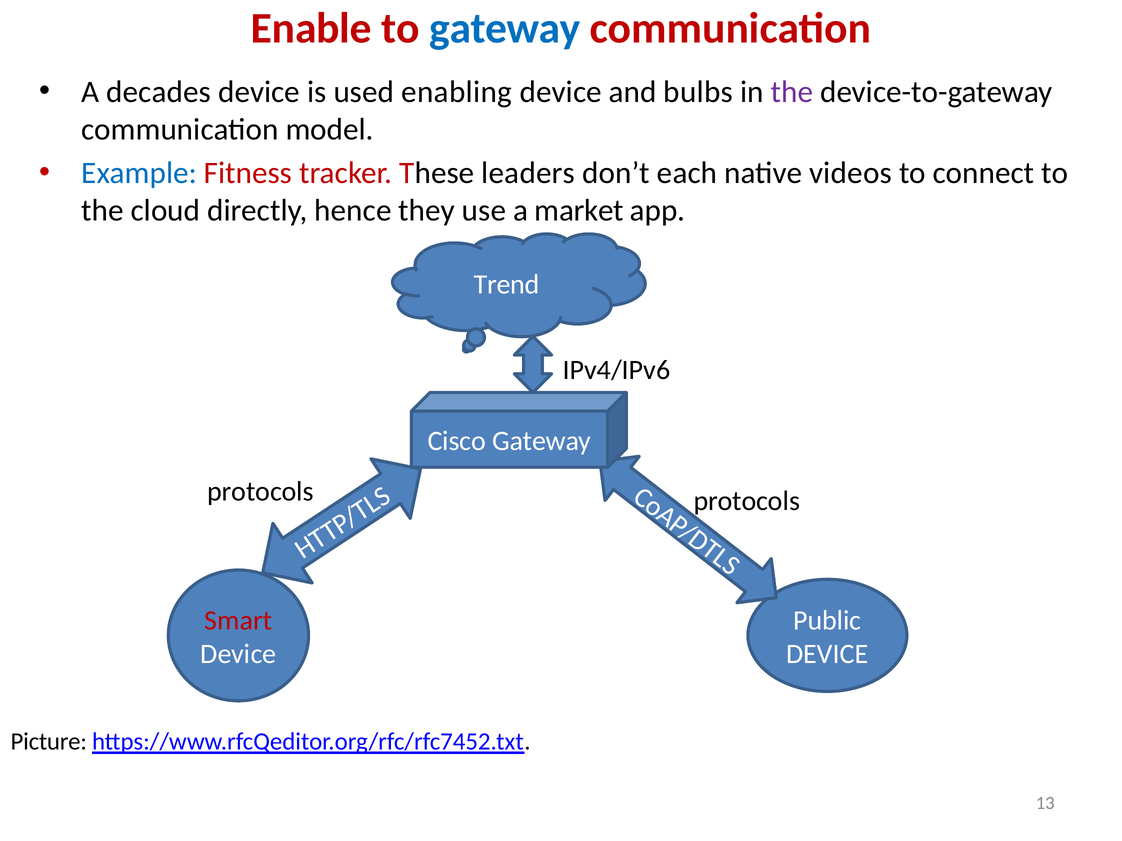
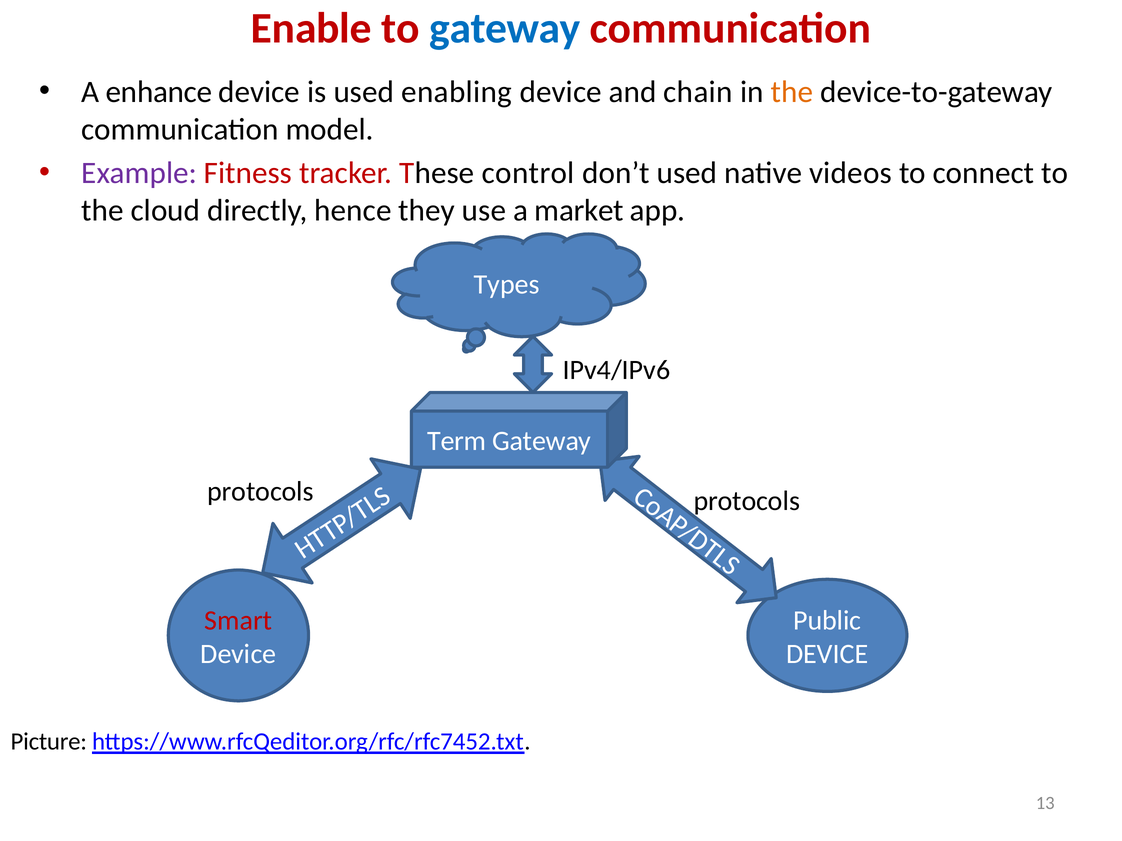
decades: decades -> enhance (159, 92)
bulbs: bulbs -> chain (698, 92)
the colour: purple -> orange (792, 92)
Example colour: blue -> purple (139, 173)
leaders: leaders -> control (528, 173)
don’t each: each -> used (687, 173)
Trend: Trend -> Types (507, 285)
Cisco: Cisco -> Term (457, 441)
